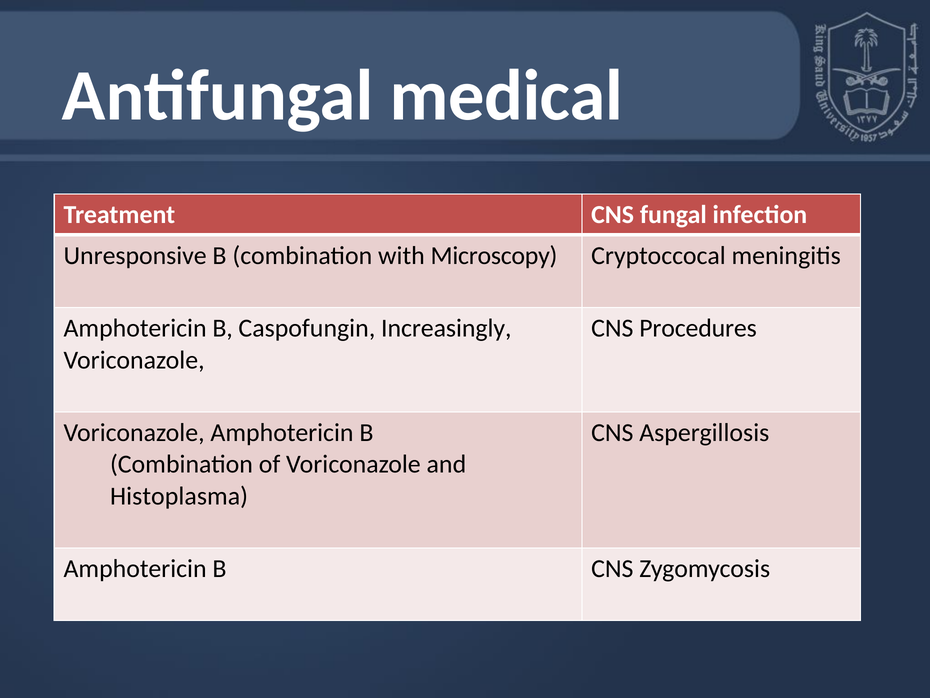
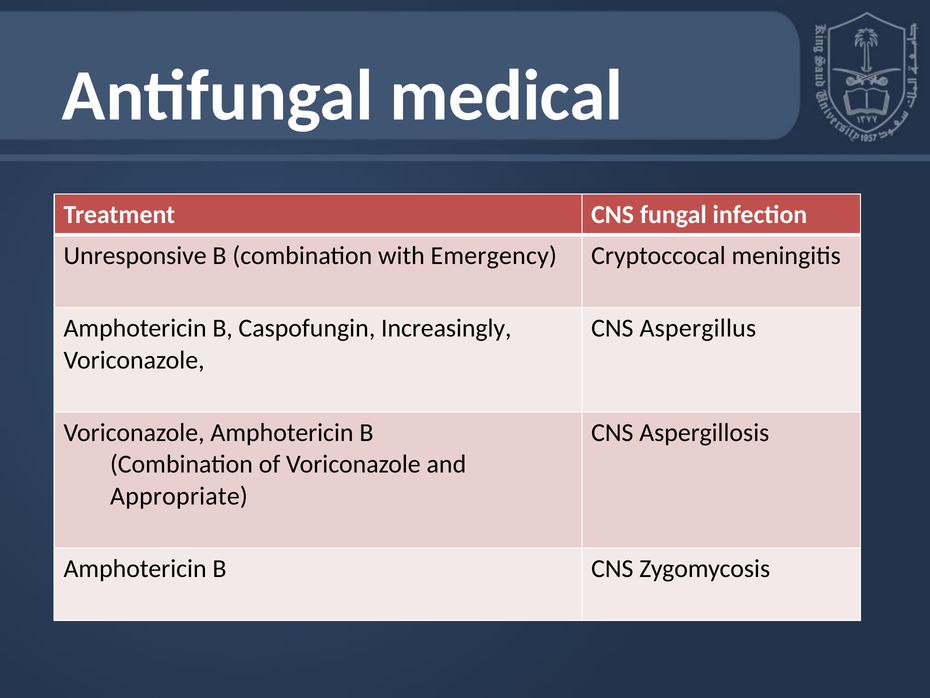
Microscopy: Microscopy -> Emergency (494, 255)
Procedures: Procedures -> Aspergillus (698, 328)
Histoplasma: Histoplasma -> Appropriate (179, 496)
